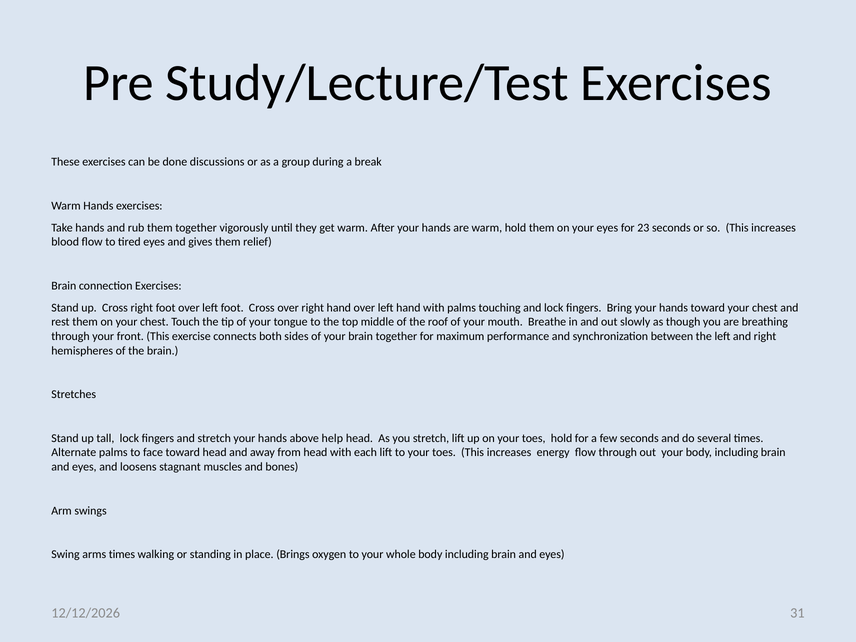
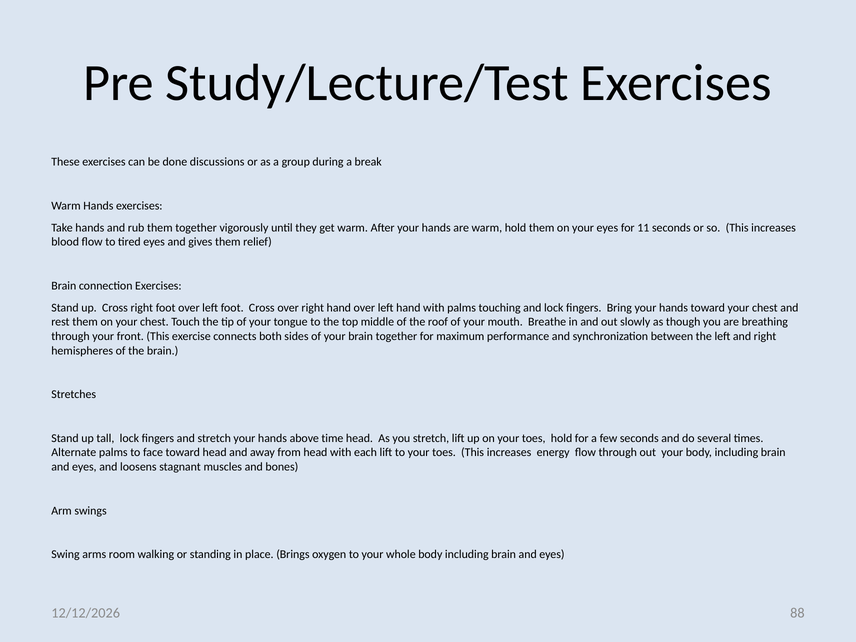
23: 23 -> 11 (643, 228)
help: help -> time (332, 438)
arms times: times -> room (122, 554)
31: 31 -> 88 (797, 613)
